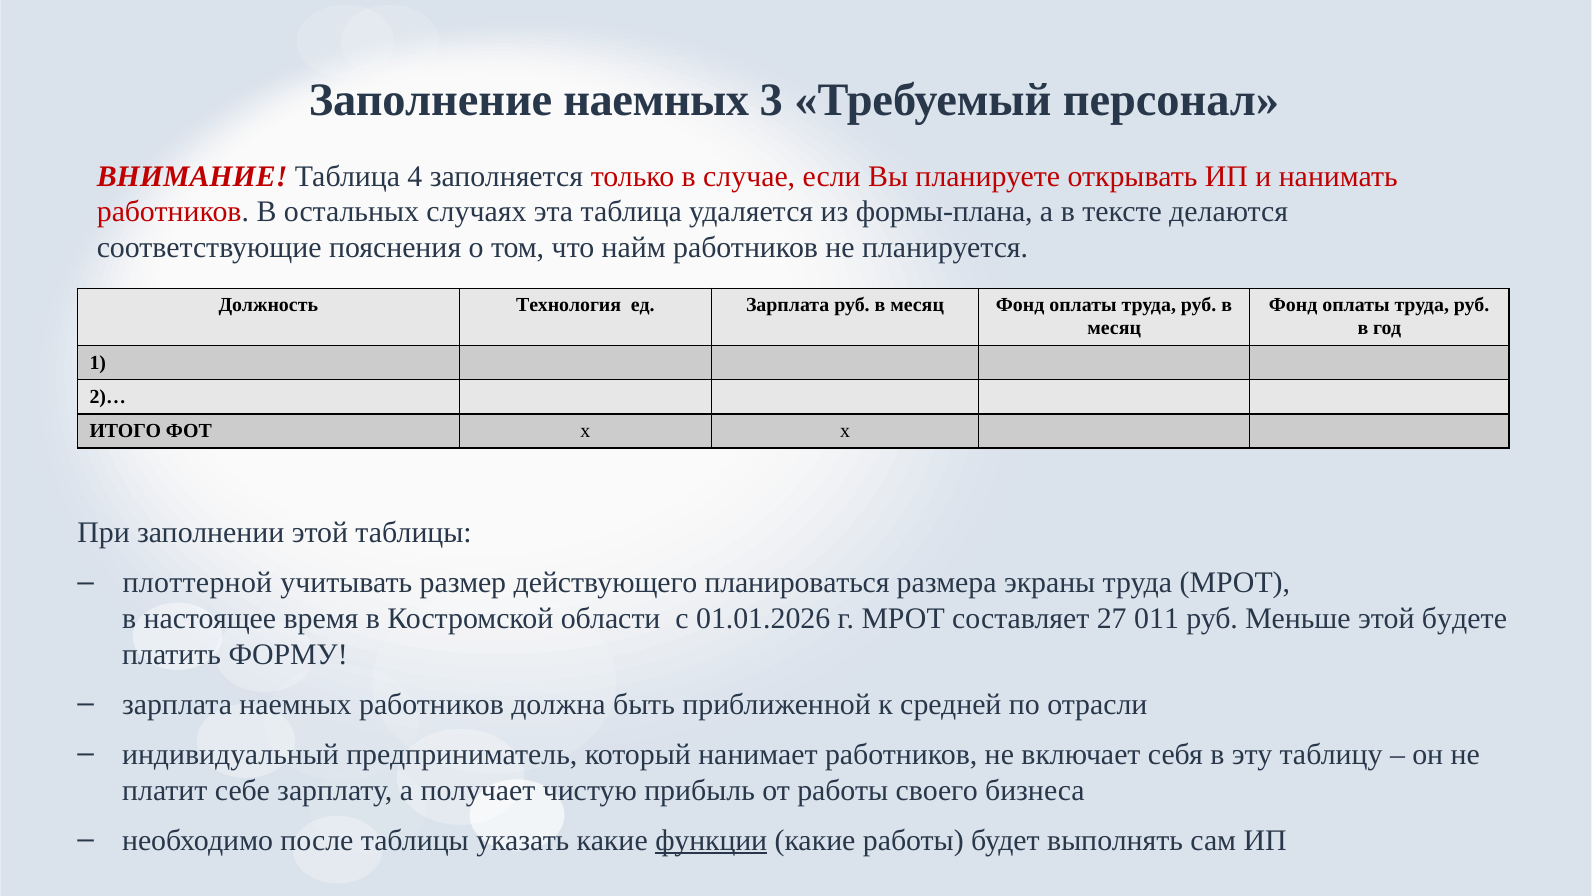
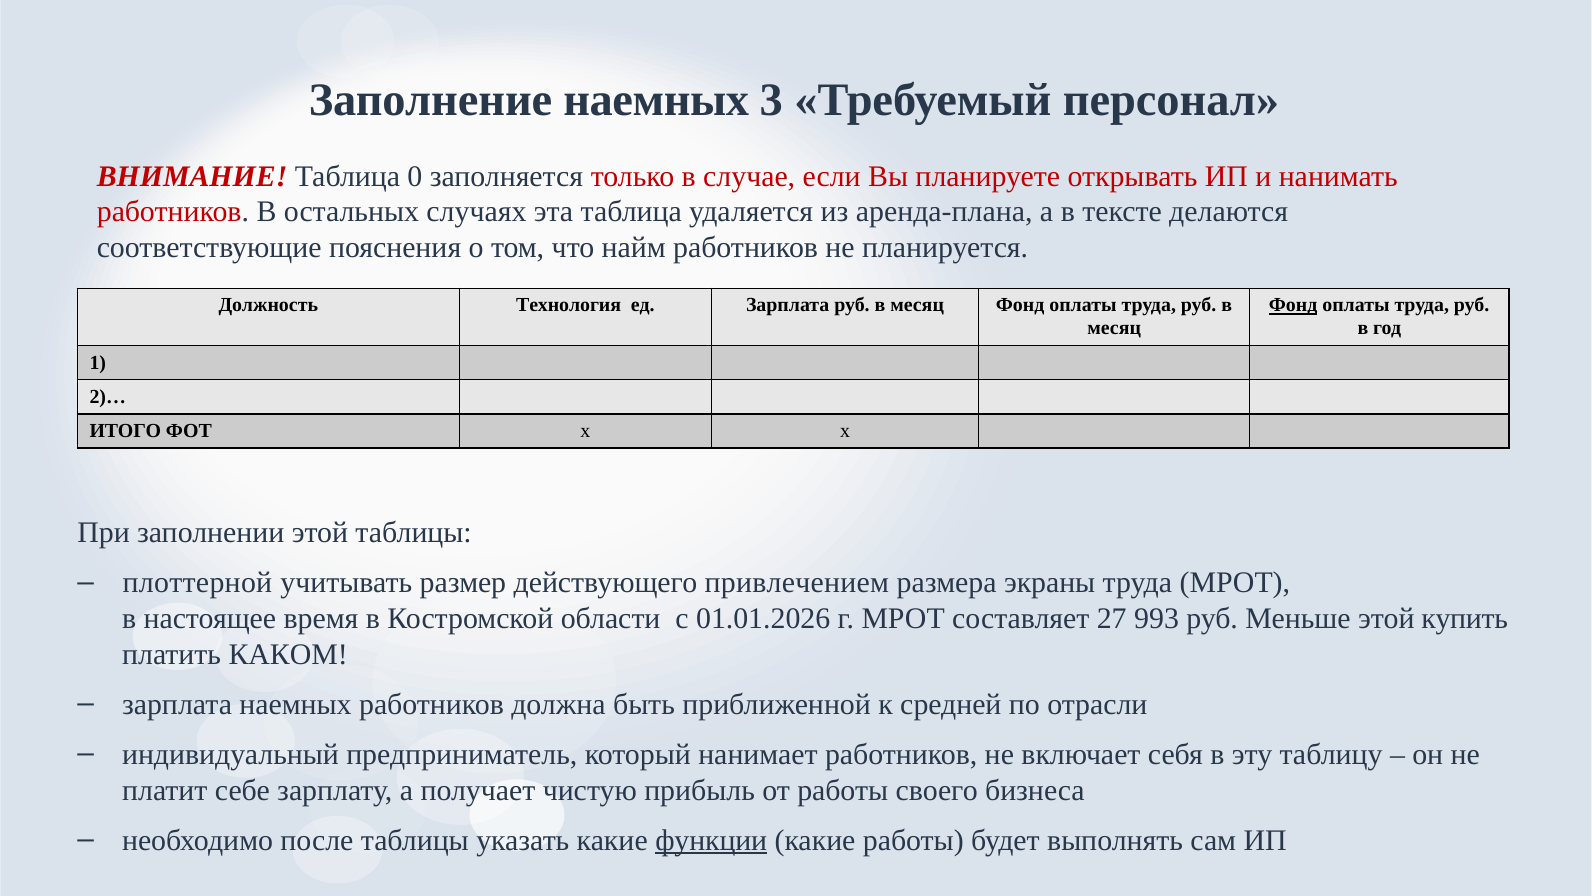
4: 4 -> 0 (415, 176)
формы-плана: формы-плана -> аренда-плана (944, 212)
Фонд underline: none -> present (1293, 305)
планироваться: планироваться -> привлечением (797, 583)
011: 011 -> 993 (1157, 618)
будете: будете -> купить (1465, 618)
ФОРМУ: ФОРМУ -> КАКОМ (288, 654)
